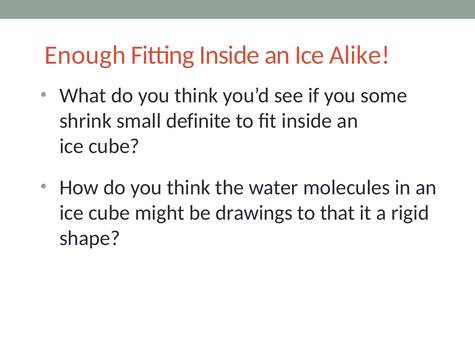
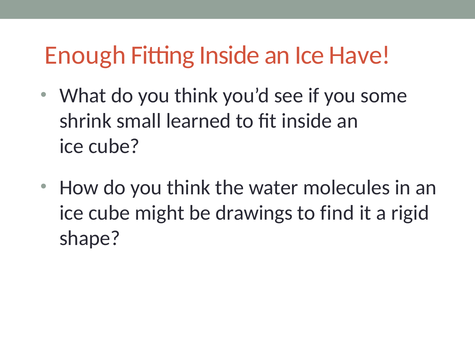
Alike: Alike -> Have (360, 55)
definite: definite -> learned (199, 121)
that: that -> find (337, 213)
